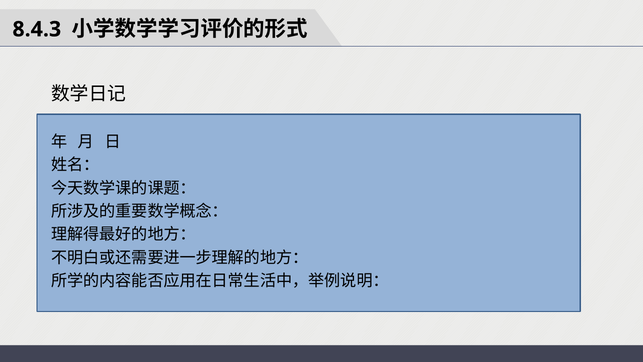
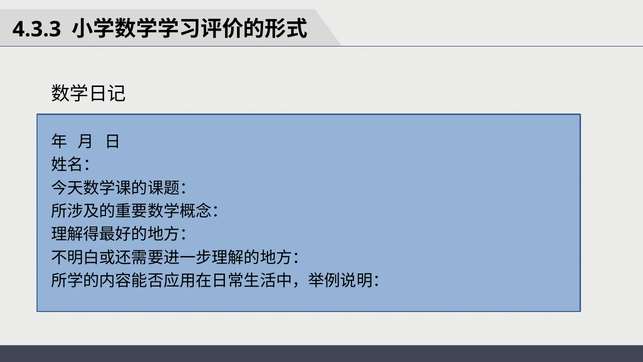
8.4.3: 8.4.3 -> 4.3.3 (37, 29)
